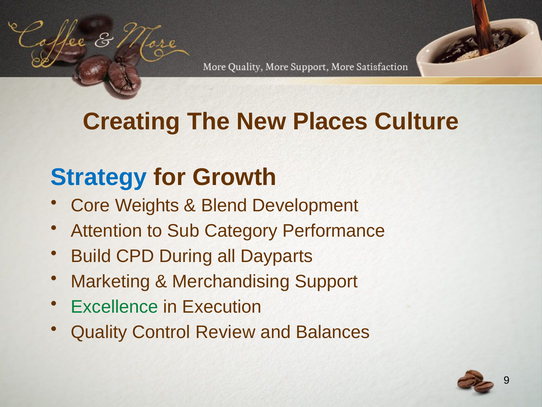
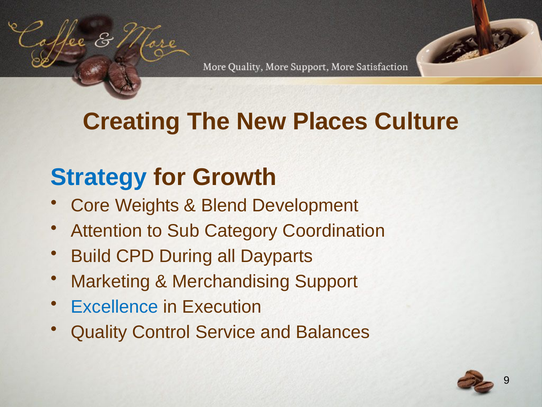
Performance: Performance -> Coordination (334, 231)
Excellence colour: green -> blue (115, 307)
Review: Review -> Service (225, 332)
